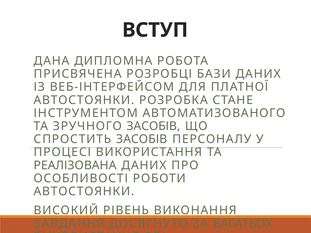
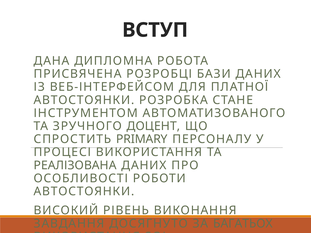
ЗРУЧНОГО ЗАСОБІВ: ЗАСОБІВ -> ДОЦЕНТ (153, 126)
СПРОСТИТЬ ЗАСОБІВ: ЗАСОБІВ -> PRIMARY (142, 139)
